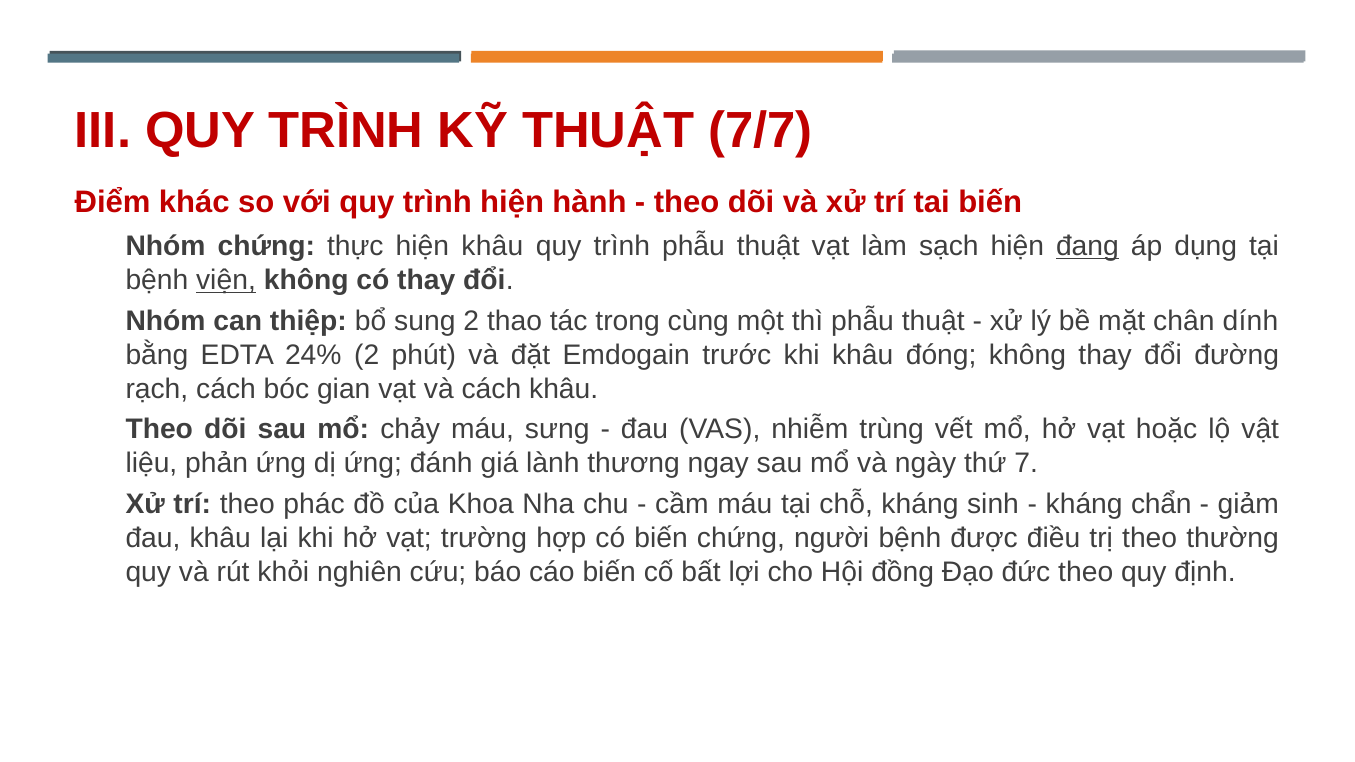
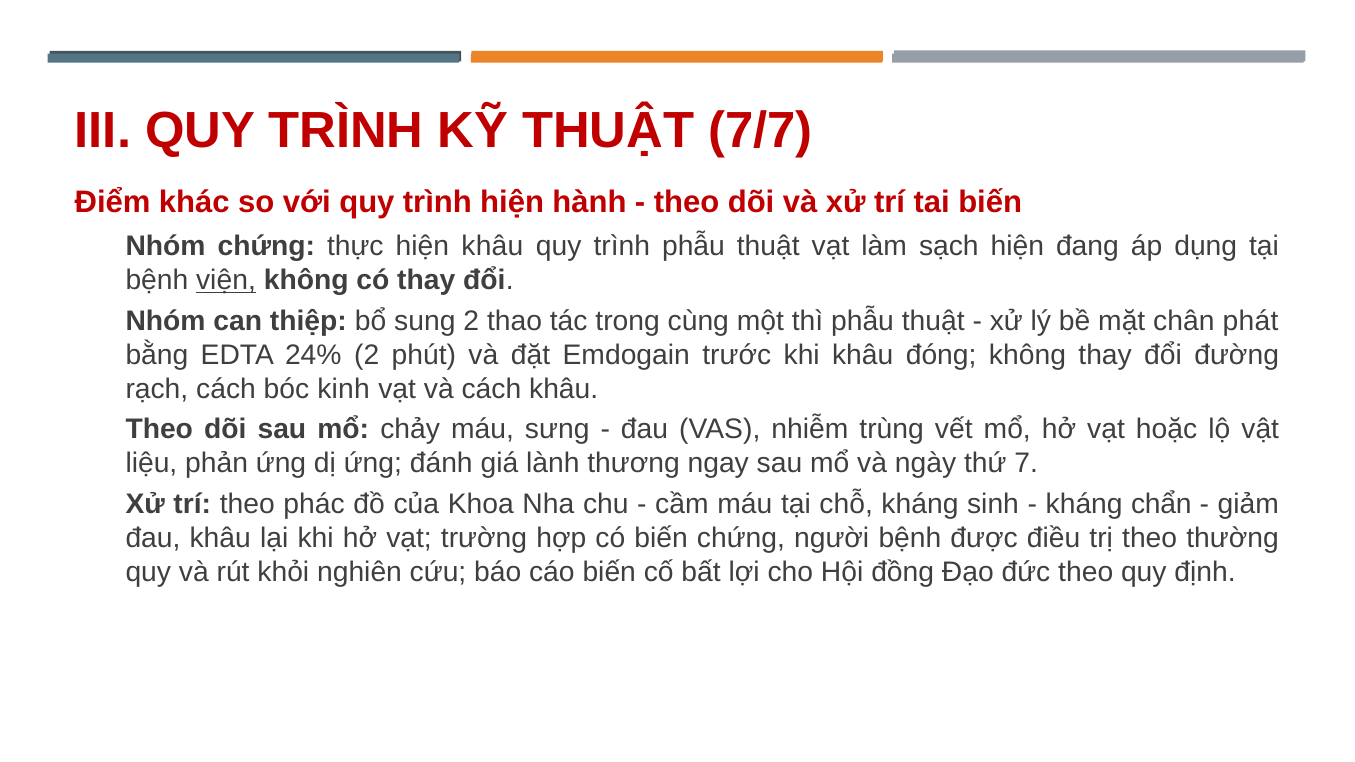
đang underline: present -> none (1087, 246)
dính: dính -> phát (1250, 321)
gian: gian -> kinh (344, 389)
